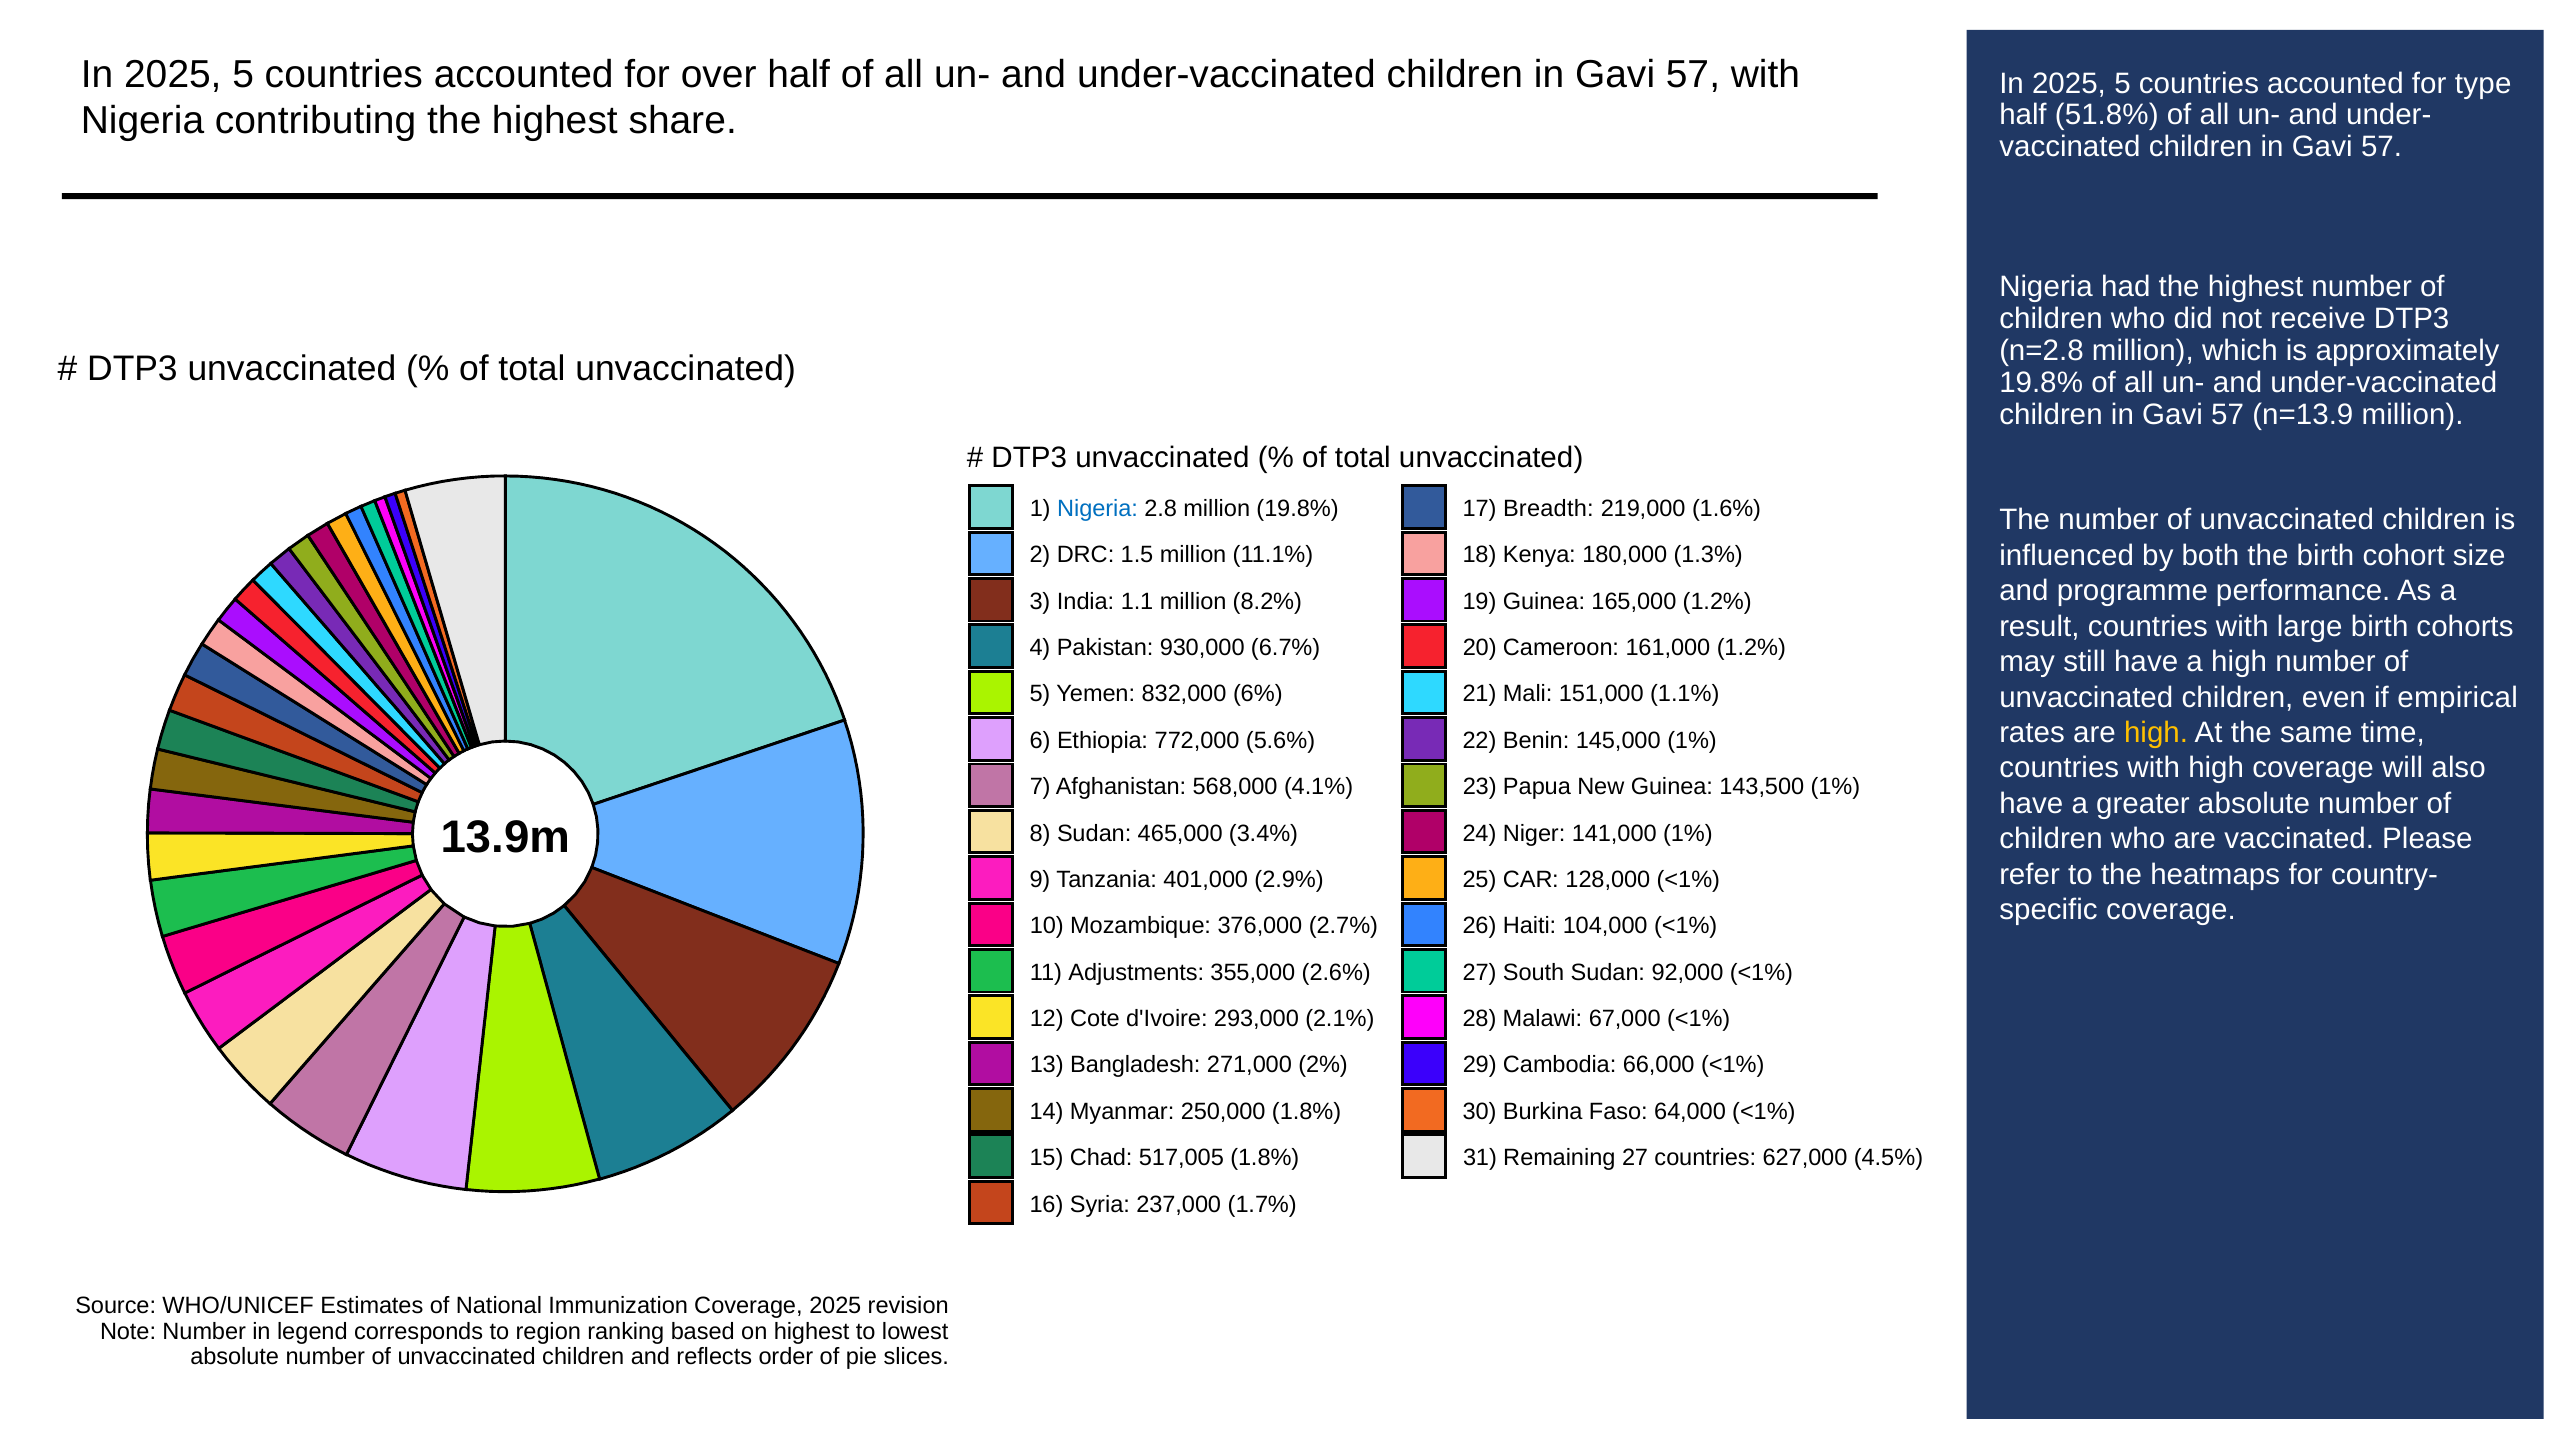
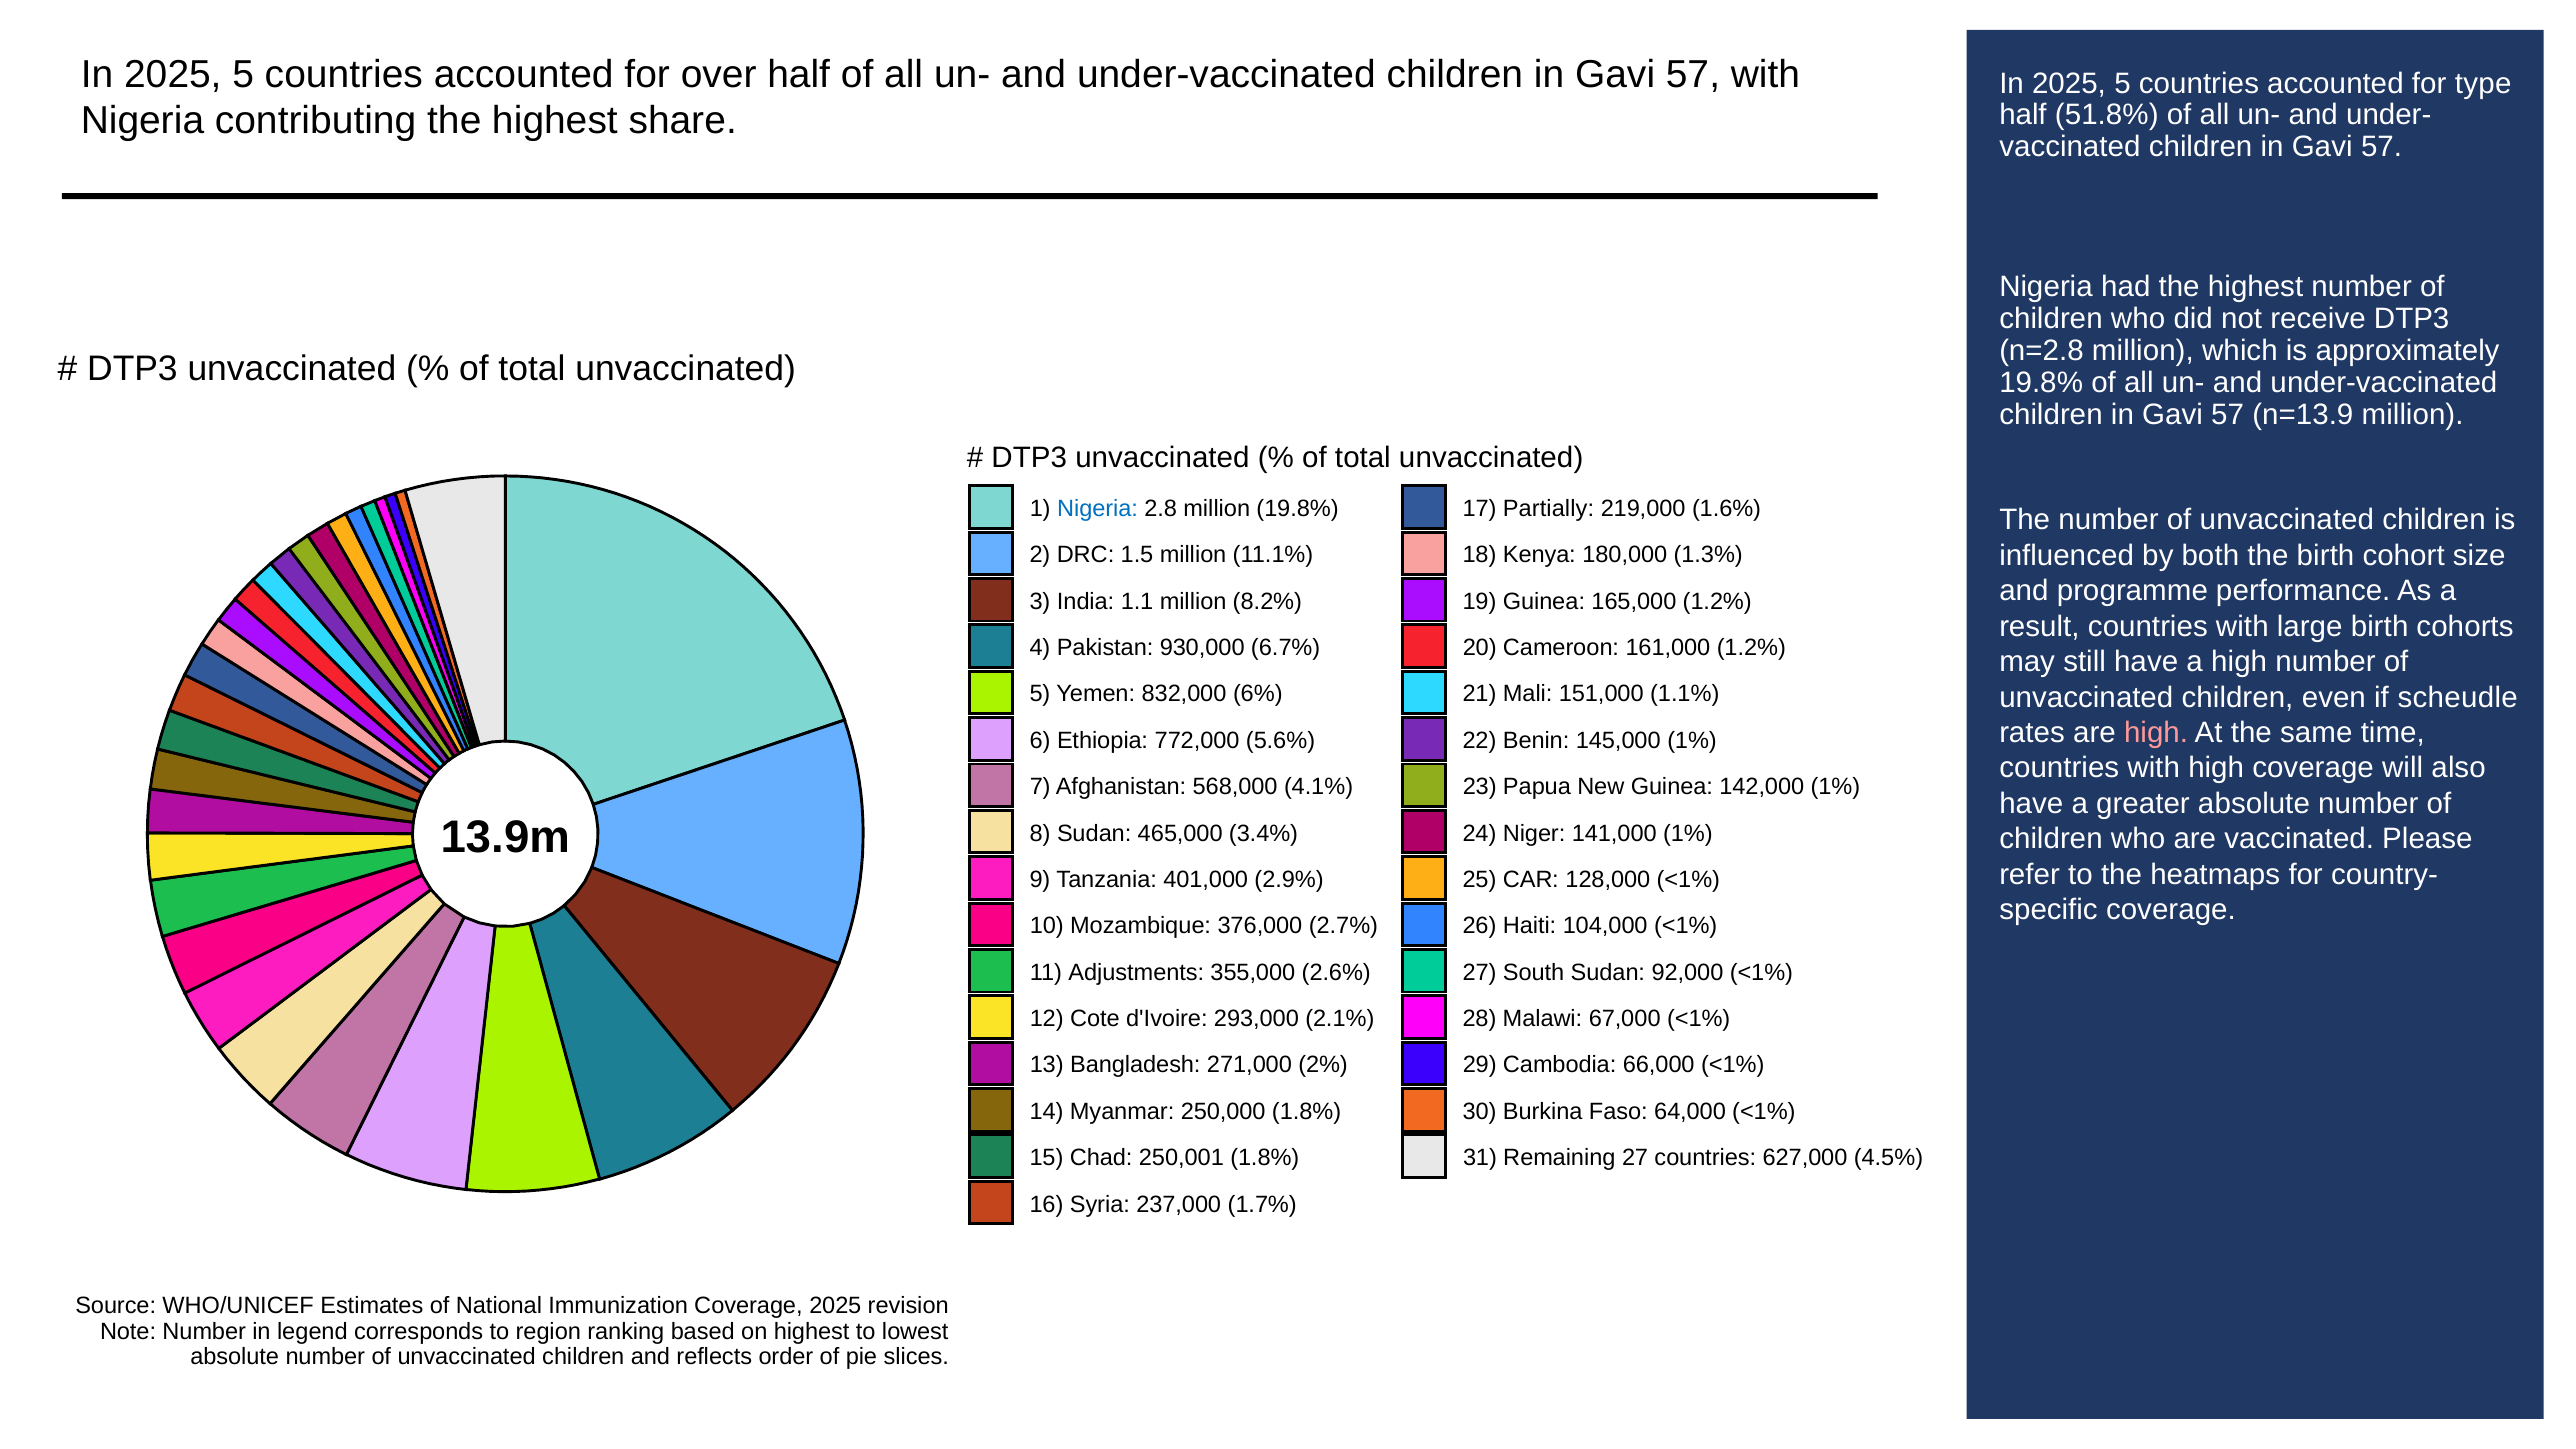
Breadth: Breadth -> Partially (1548, 509)
empirical: empirical -> scheudle (2458, 697)
high colour: yellow -> pink (2156, 733)
143,500: 143,500 -> 142,000 (1762, 787)
517,005: 517,005 -> 250,001 (1181, 1158)
